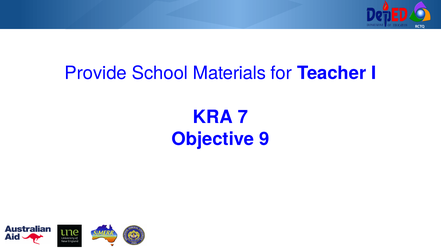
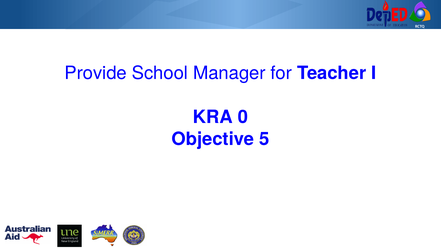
Materials: Materials -> Manager (229, 73)
7: 7 -> 0 (243, 117)
9: 9 -> 5 (264, 139)
